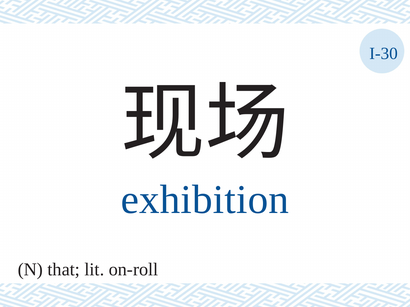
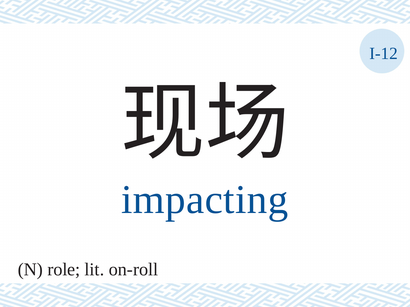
I-30: I-30 -> I-12 (383, 54)
exhibition: exhibition -> impacting (205, 200)
that: that -> role (64, 270)
